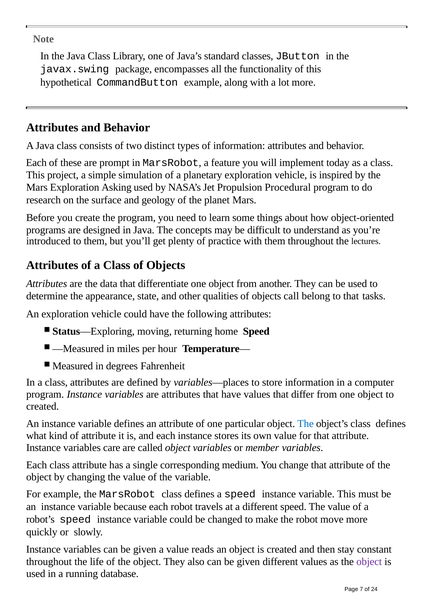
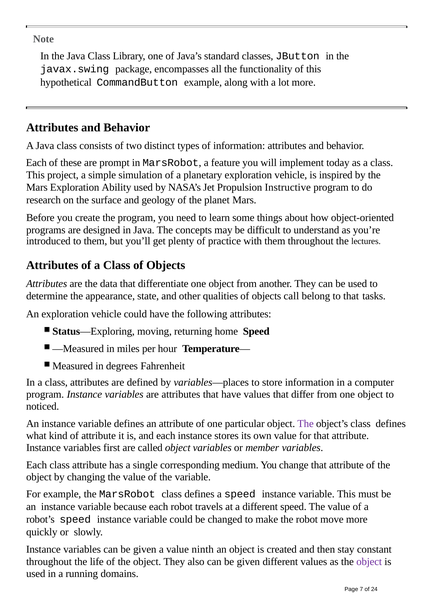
Asking: Asking -> Ability (117, 188)
Procedural: Procedural -> Instructive (288, 188)
created: created -> noticed (43, 407)
The colour: blue -> purple (306, 424)
care: care -> first (112, 448)
reads: reads -> ninth (203, 550)
database: database -> domains (120, 574)
